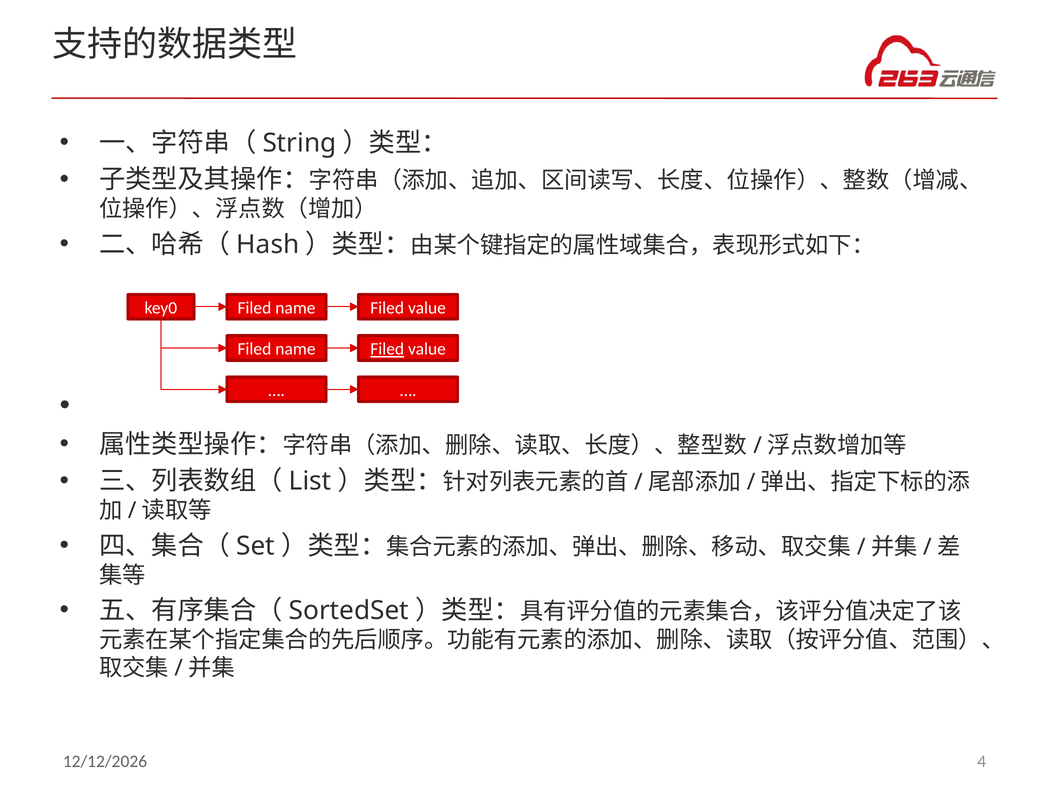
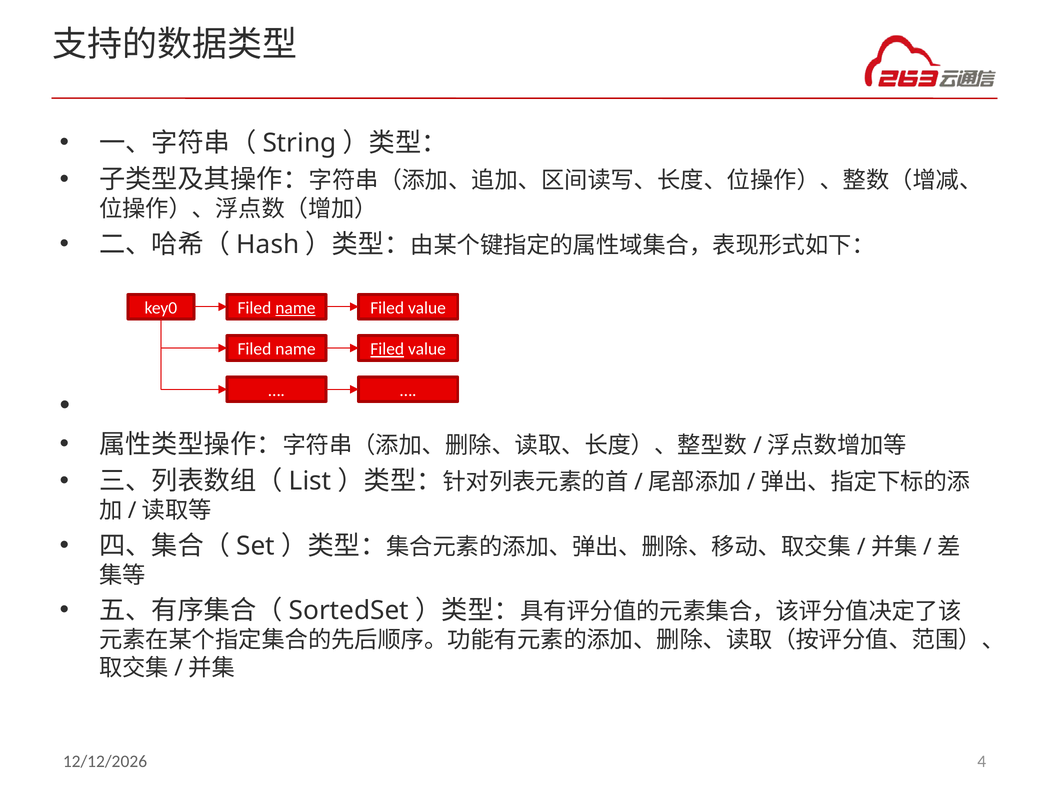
name underline: none -> present (295, 308)
